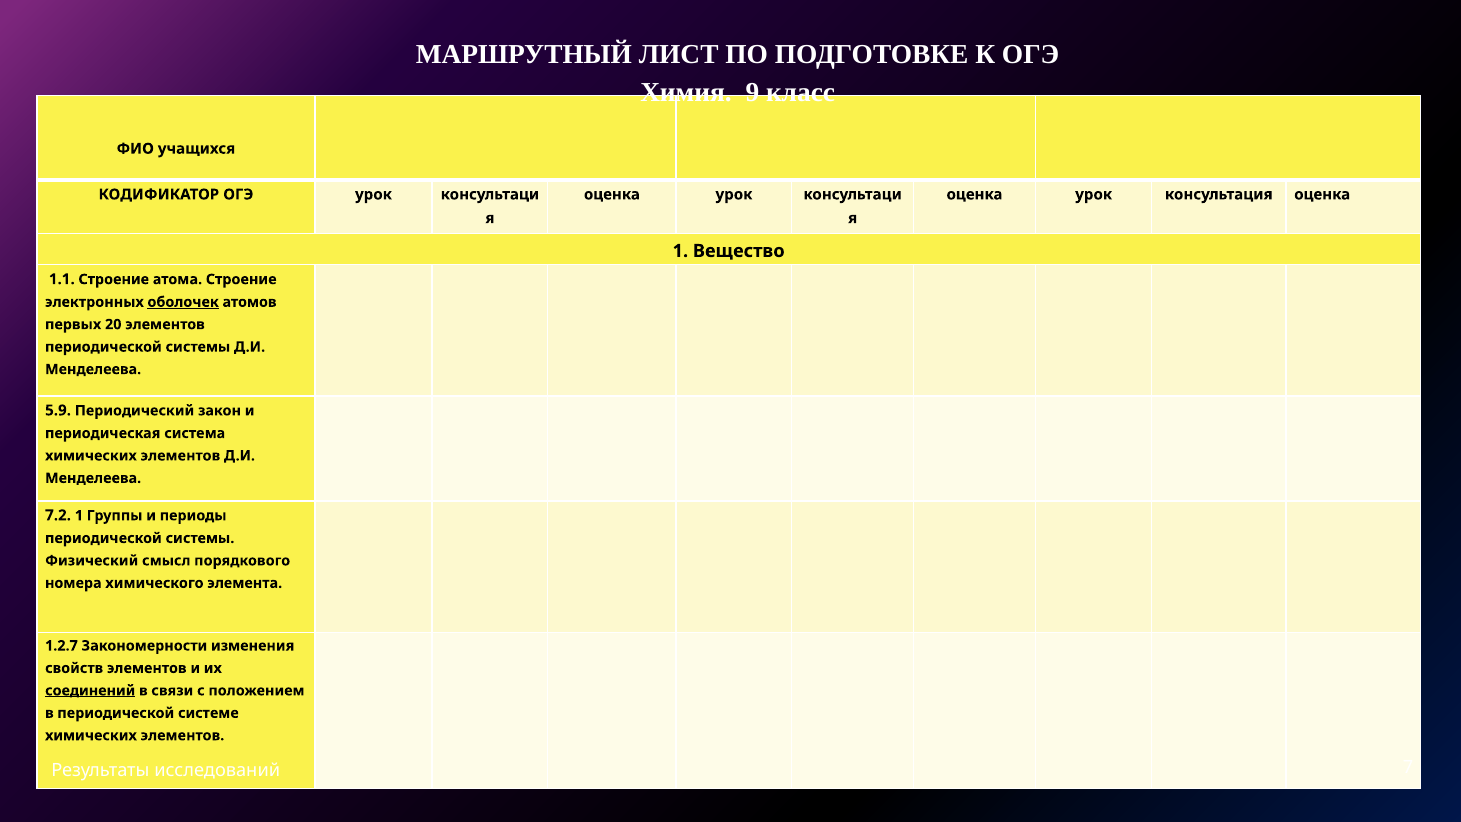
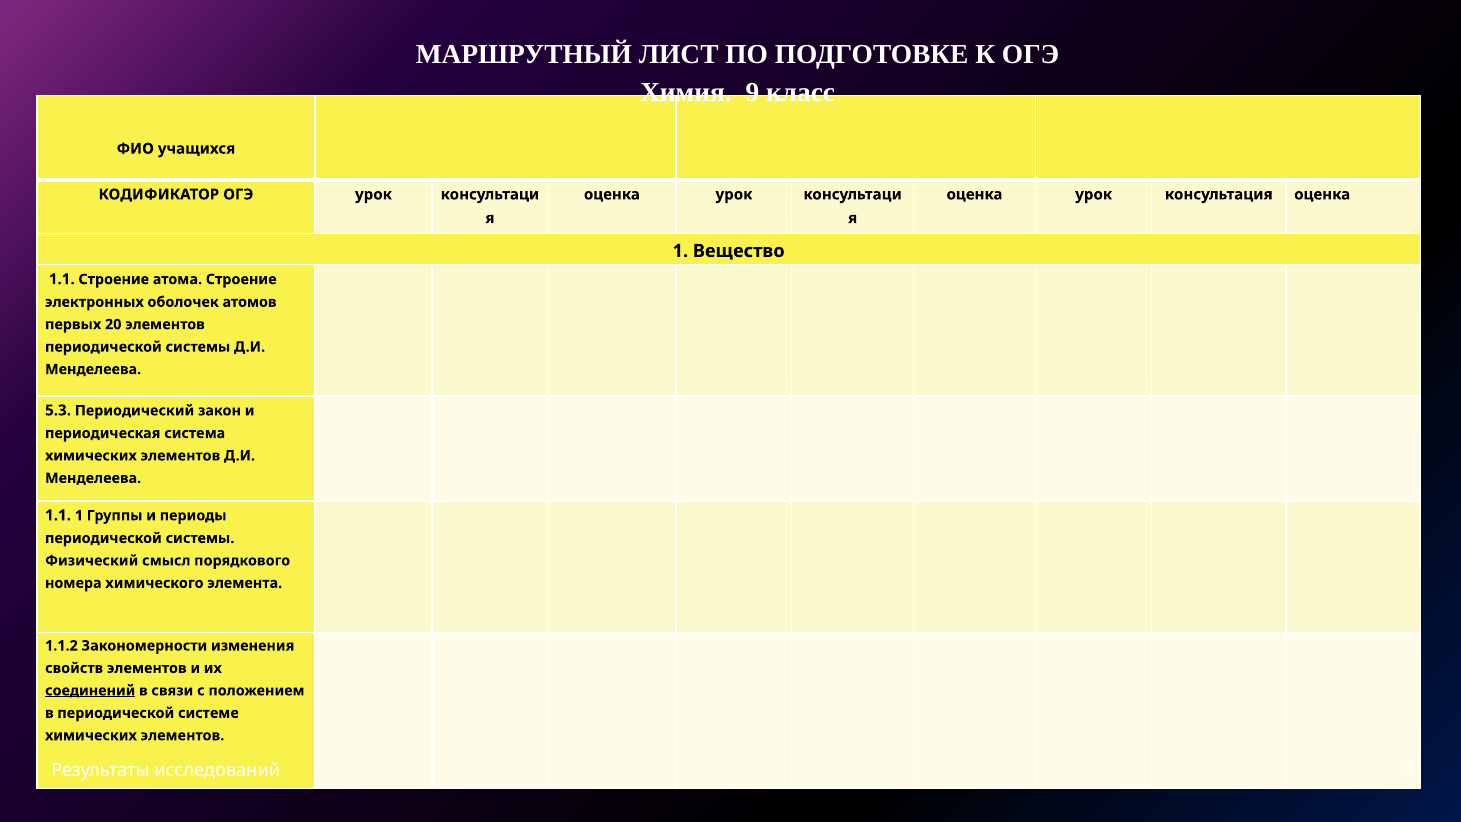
оболочек underline: present -> none (183, 302)
5.9: 5.9 -> 5.3 (58, 410)
7.2: 7.2 -> 1.1 (58, 515)
1.2.7: 1.2.7 -> 1.1.2 (61, 646)
